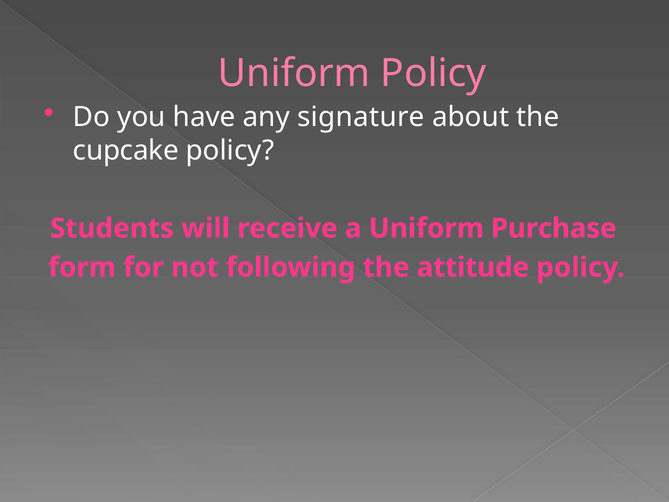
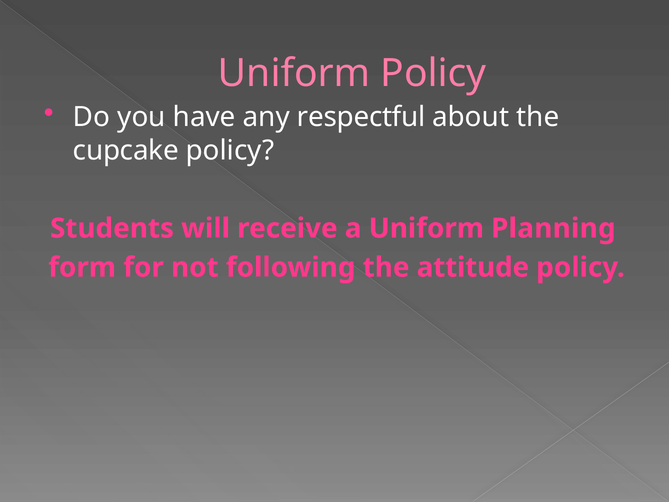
signature: signature -> respectful (361, 117)
Purchase: Purchase -> Planning (553, 228)
